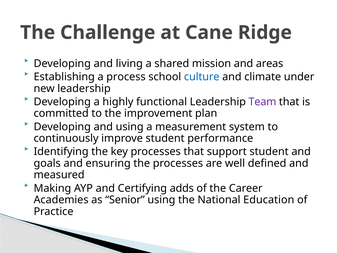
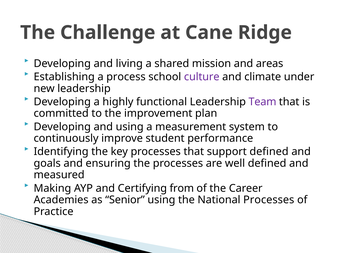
culture colour: blue -> purple (202, 77)
support student: student -> defined (269, 152)
adds: adds -> from (182, 188)
National Education: Education -> Processes (269, 200)
